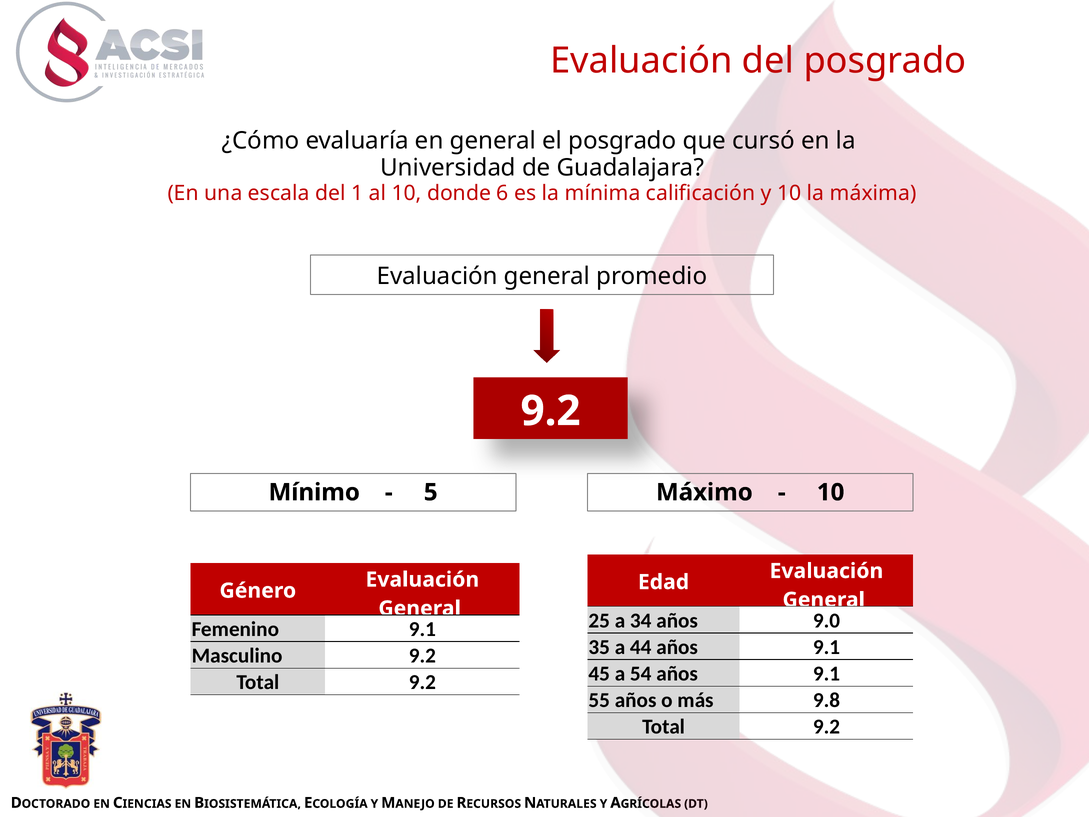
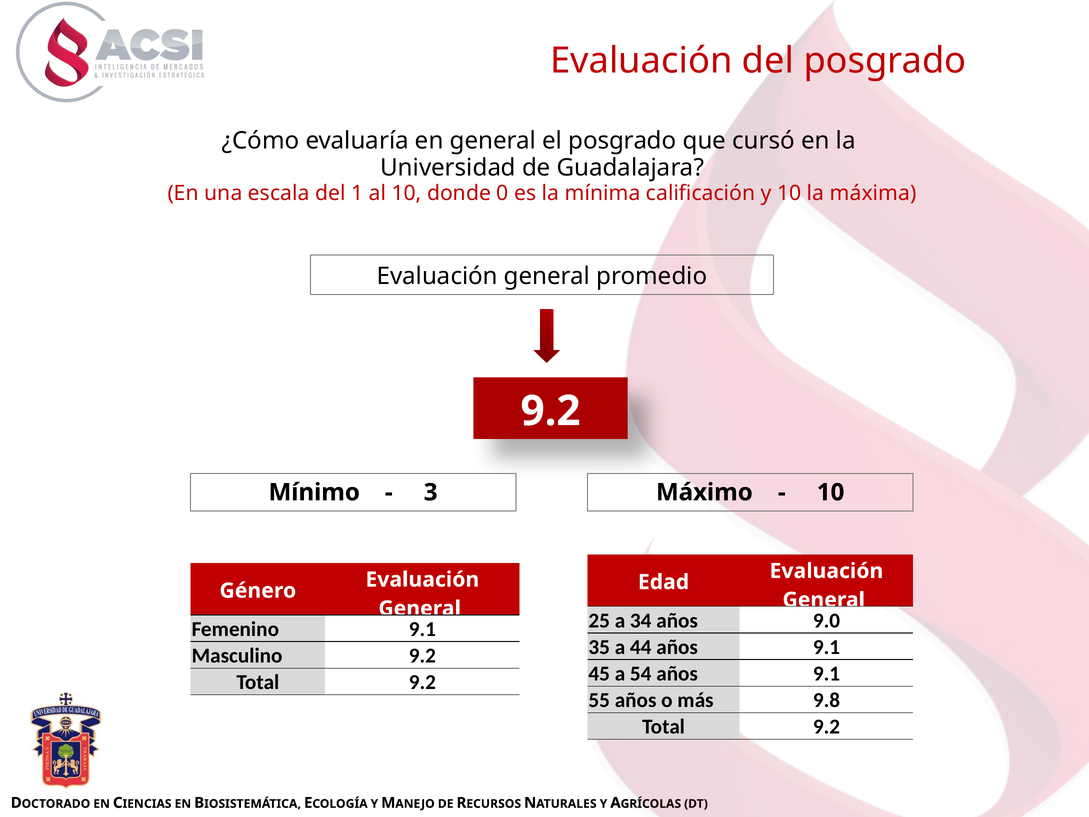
6: 6 -> 0 (503, 193)
5: 5 -> 3 (431, 492)
